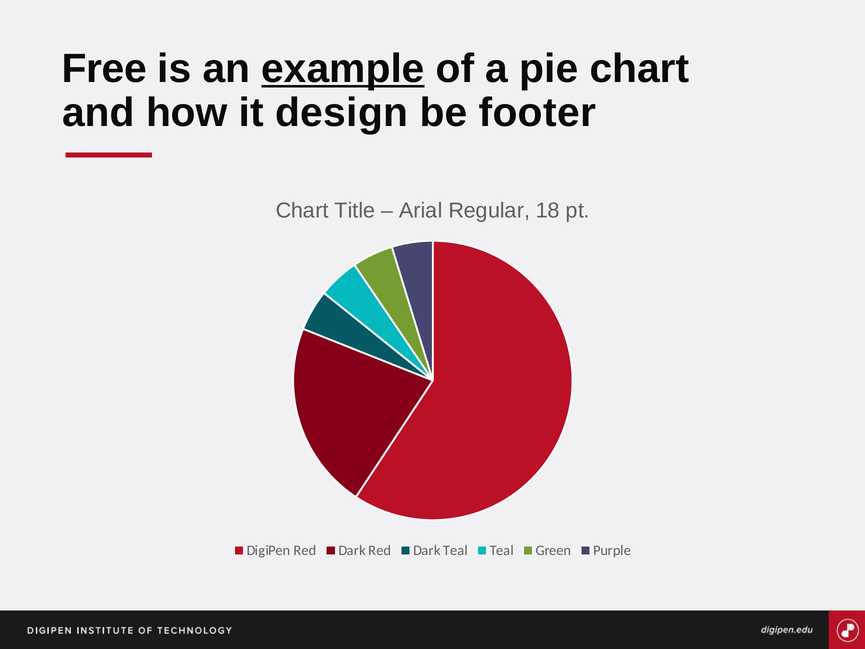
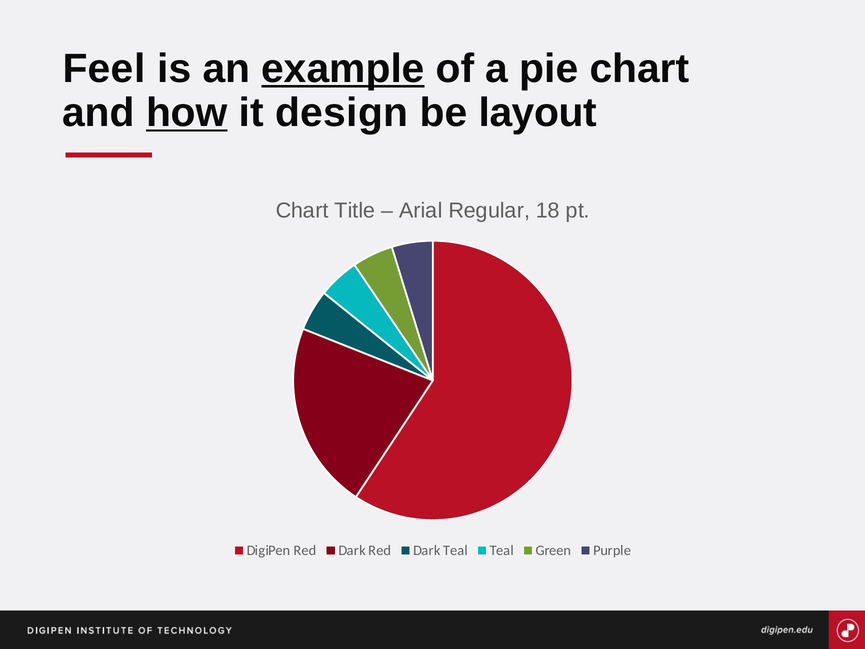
Free: Free -> Feel (104, 69)
how underline: none -> present (187, 113)
footer: footer -> layout (538, 113)
